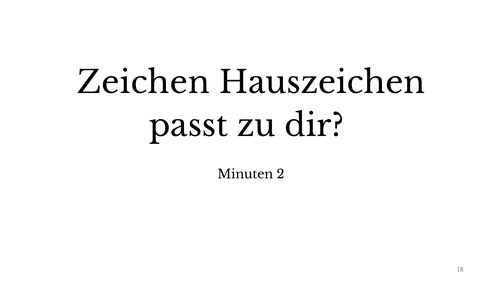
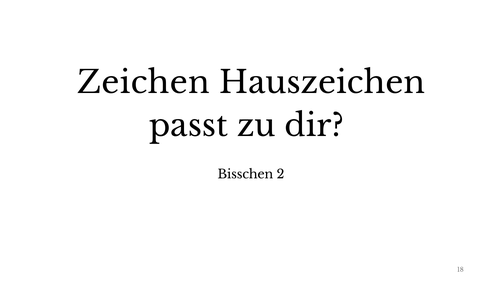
Minuten: Minuten -> Bisschen (245, 175)
